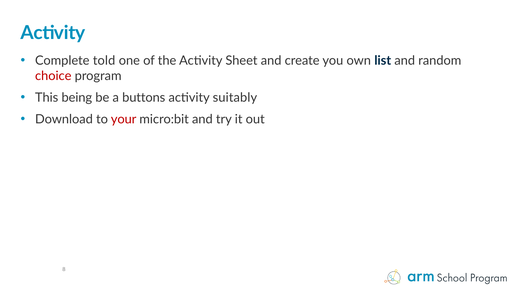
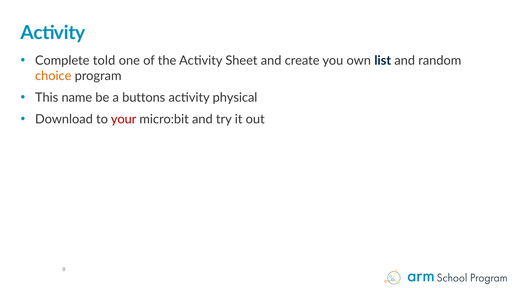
choice colour: red -> orange (53, 76)
being: being -> name (77, 98)
suitably: suitably -> physical (235, 98)
